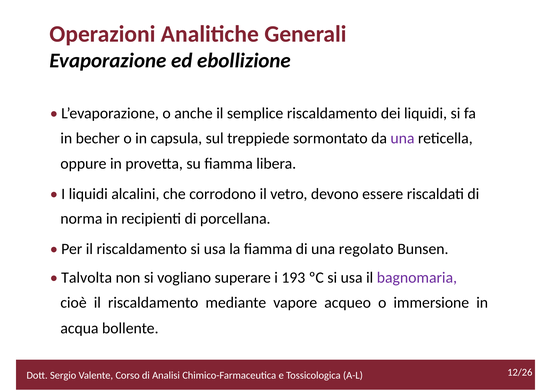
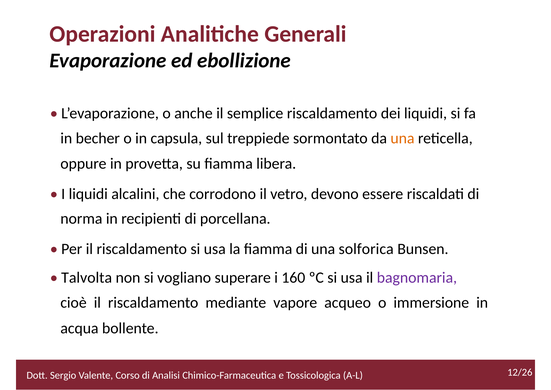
una colour: purple -> orange (402, 138)
regolato: regolato -> solforica (366, 249)
193: 193 -> 160 (293, 277)
